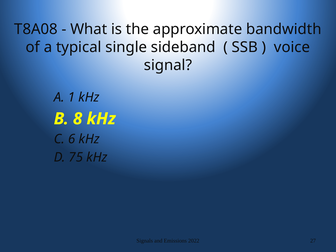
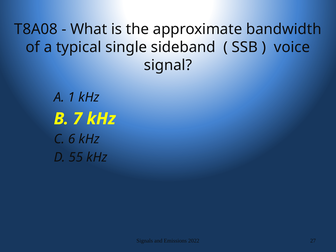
8: 8 -> 7 (78, 119)
75: 75 -> 55 (76, 157)
